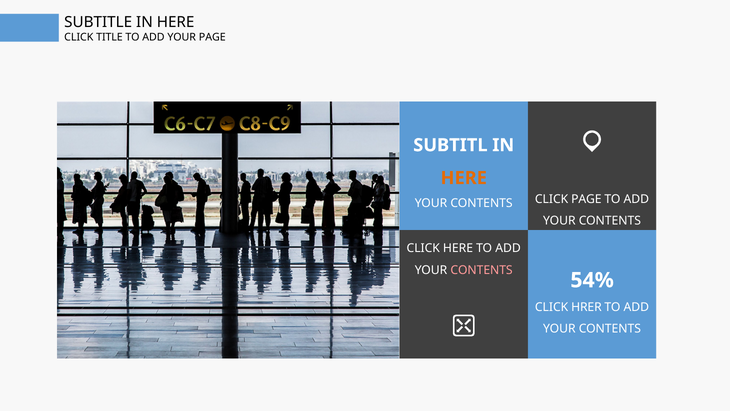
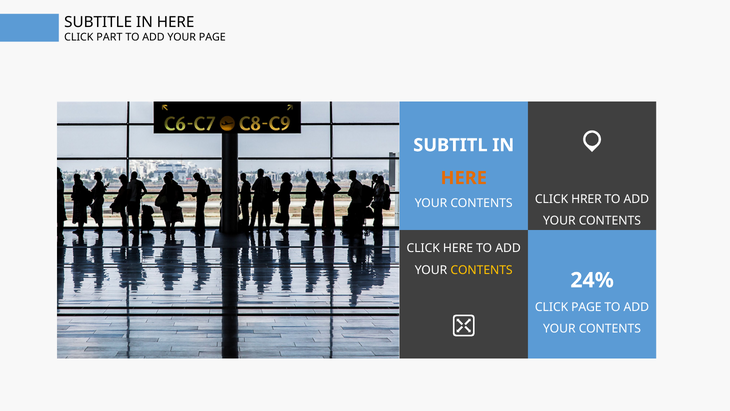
TITLE: TITLE -> PART (109, 37)
CLICK PAGE: PAGE -> HRER (586, 199)
CONTENTS colour: pink -> yellow (482, 270)
54%: 54% -> 24% (592, 280)
CLICK HRER: HRER -> PAGE (586, 307)
